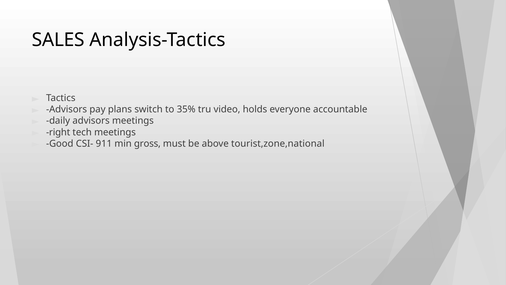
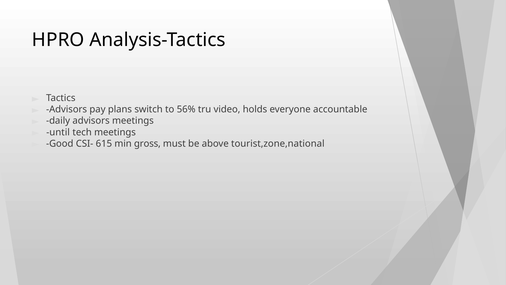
SALES: SALES -> HPRO (58, 40)
35%: 35% -> 56% (186, 109)
right: right -> until (58, 132)
911: 911 -> 615 (104, 143)
